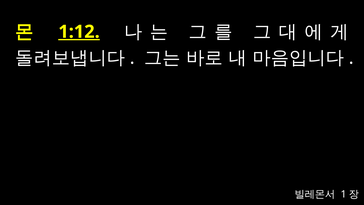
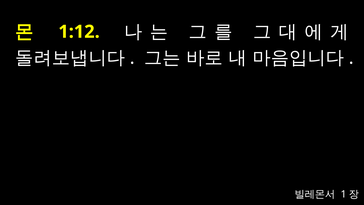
1:12 underline: present -> none (79, 32)
